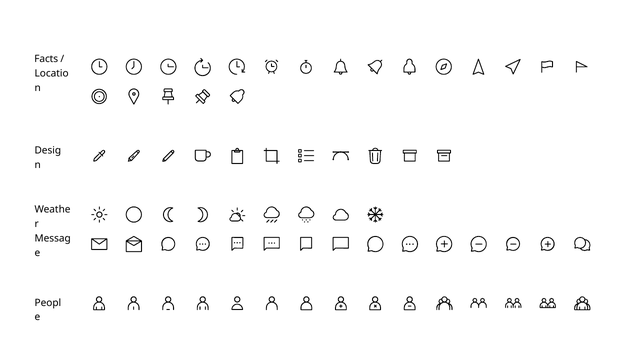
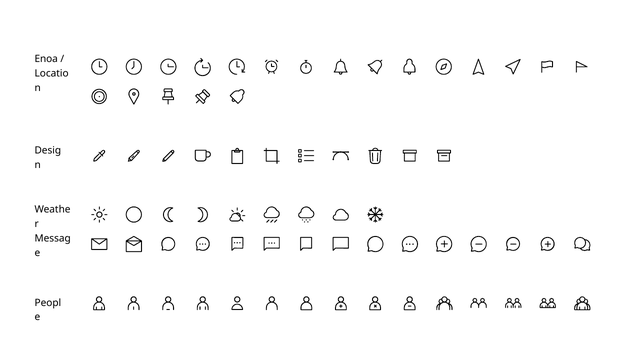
Facts: Facts -> Enoa (46, 59)
